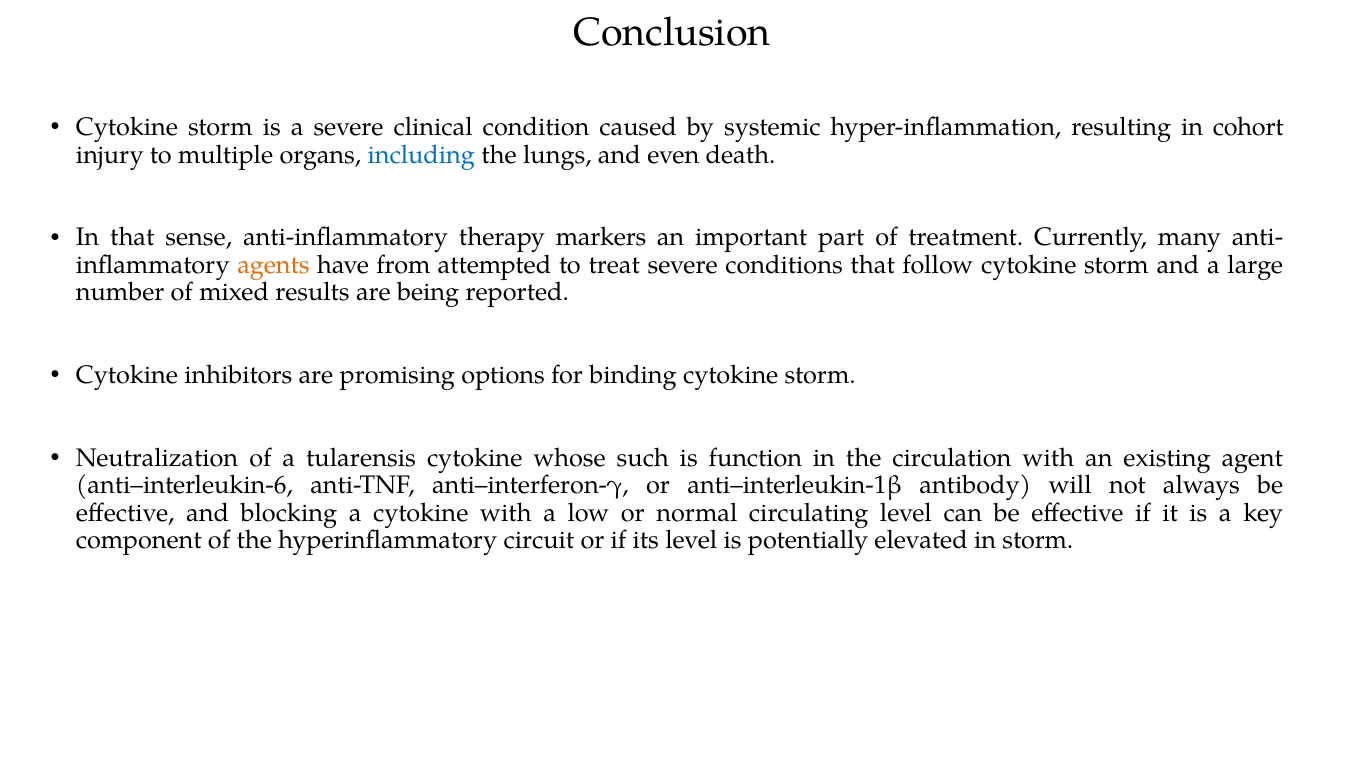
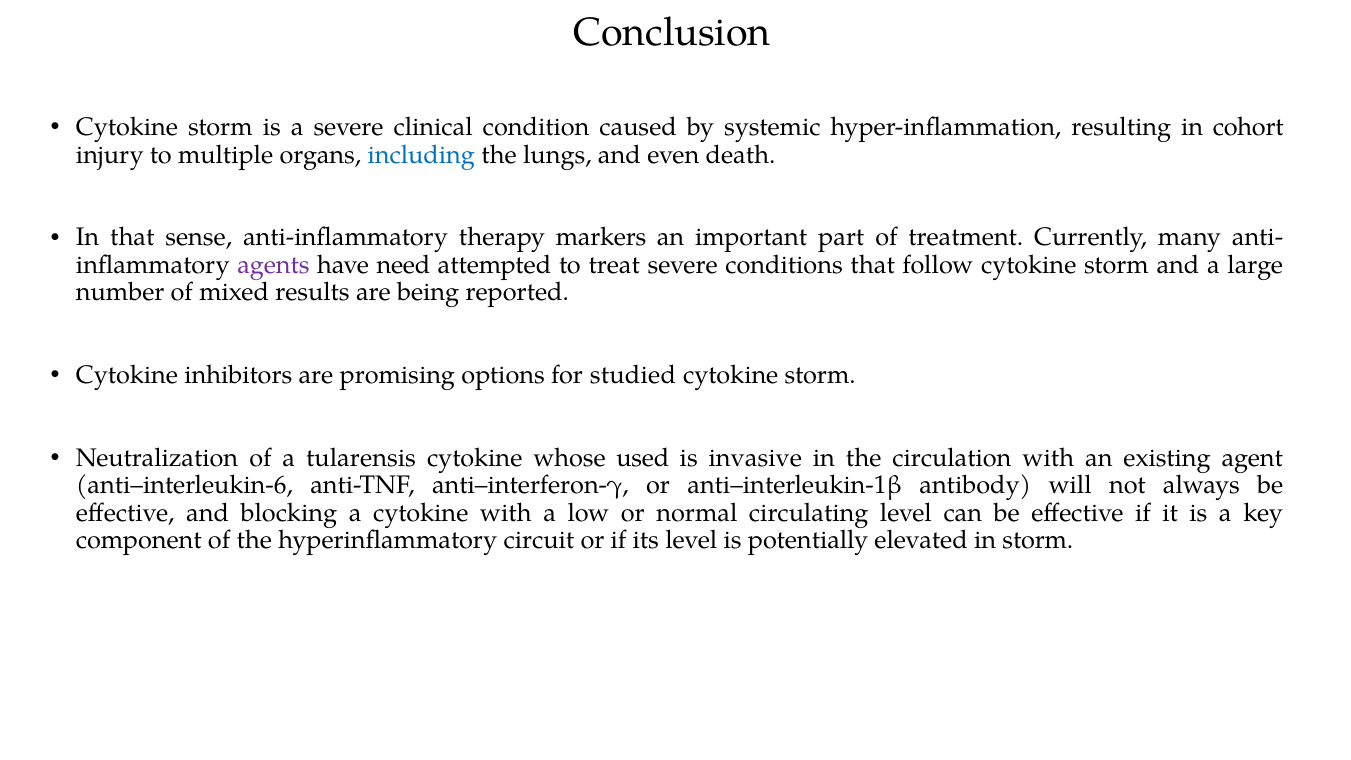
agents colour: orange -> purple (273, 265)
from: from -> need (403, 265)
binding: binding -> studied (633, 375)
such: such -> used (643, 458)
function: function -> invasive (755, 458)
